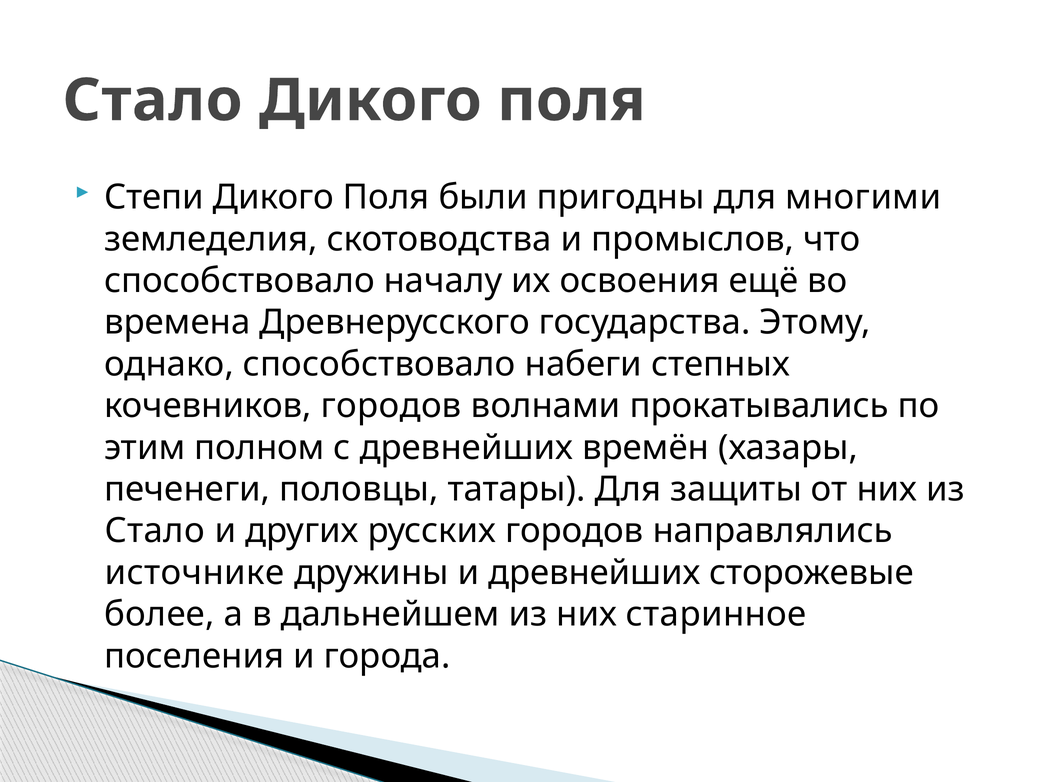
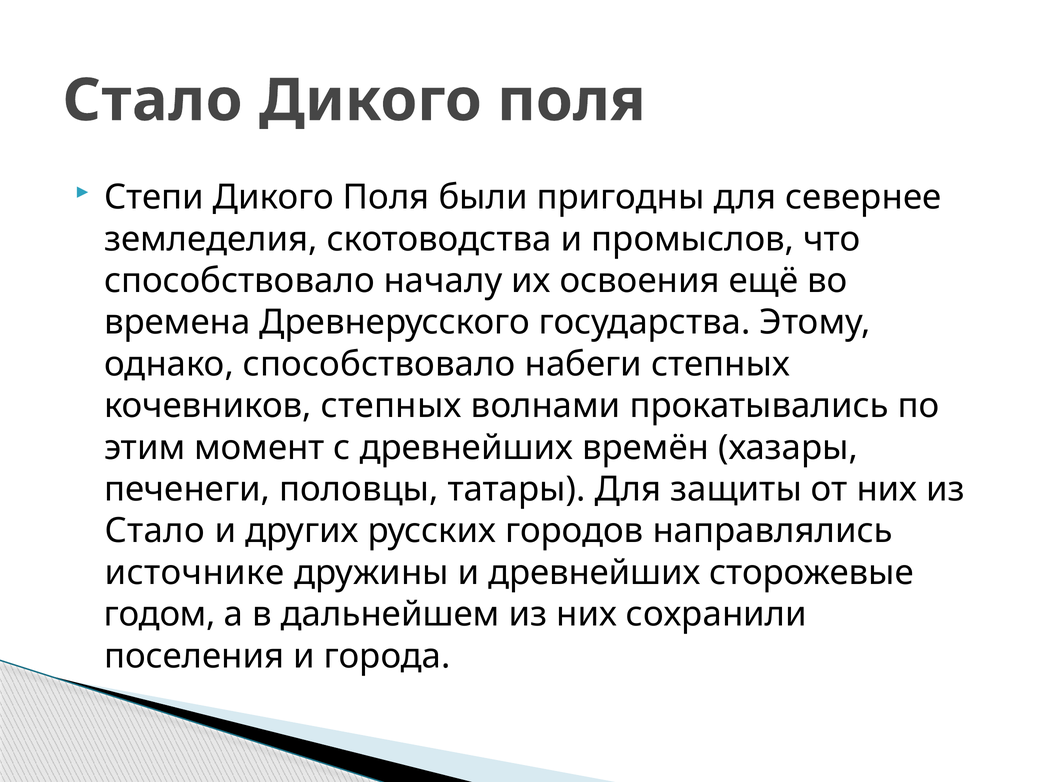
многими: многими -> севернее (863, 197)
кочевников городов: городов -> степных (391, 406)
полном: полном -> момент (259, 448)
более: более -> годом (160, 615)
старинное: старинное -> сохранили (716, 615)
